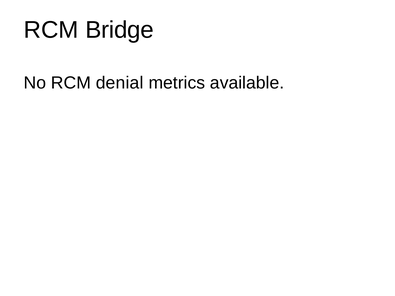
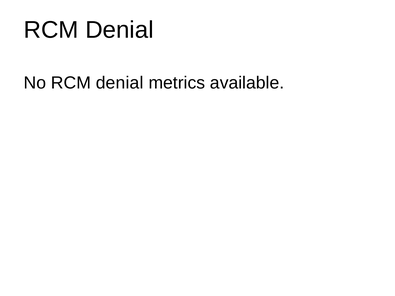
Bridge: Bridge -> Denial (119, 30)
